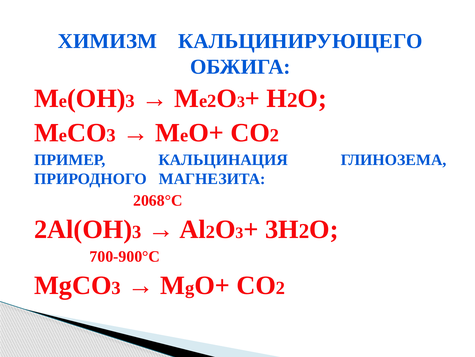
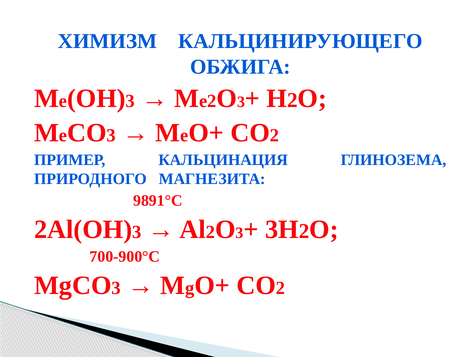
2068°С: 2068°С -> 9891°С (158, 200)
